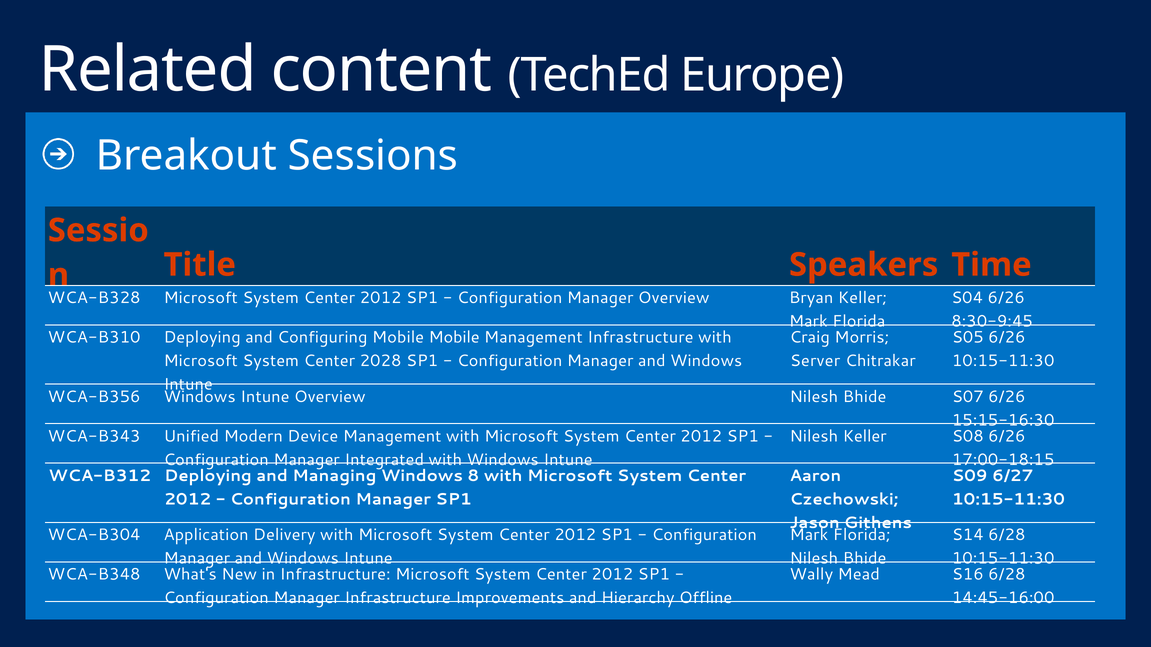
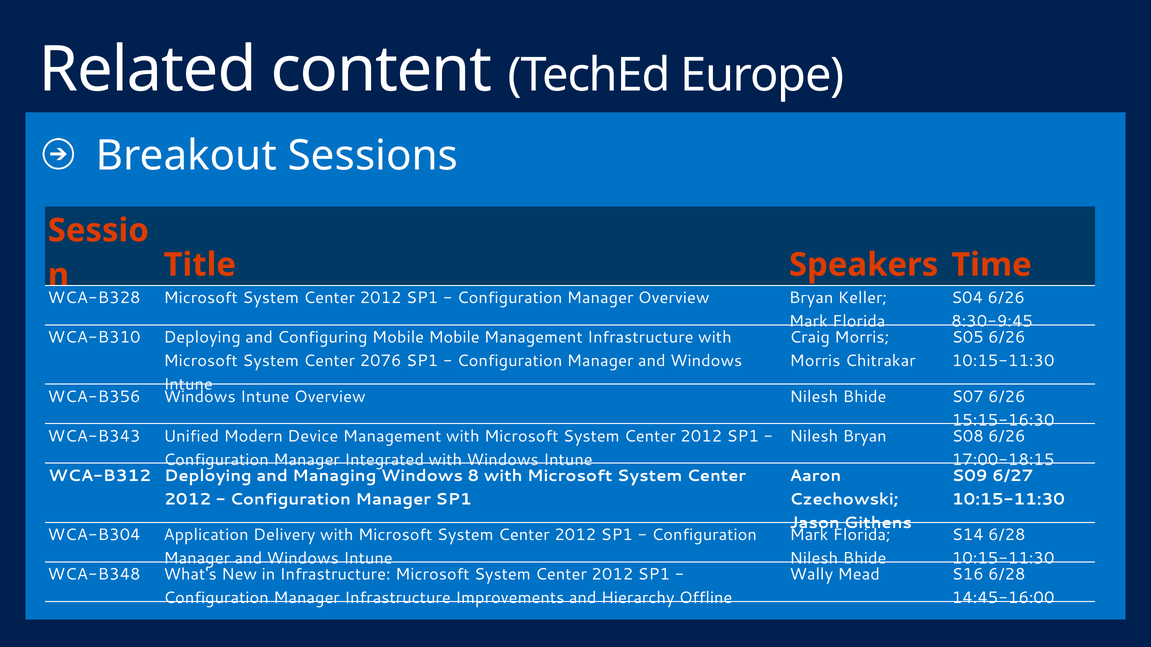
2028: 2028 -> 2076 (381, 361)
Server: Server -> Morris (815, 361)
Nilesh Keller: Keller -> Bryan (865, 436)
